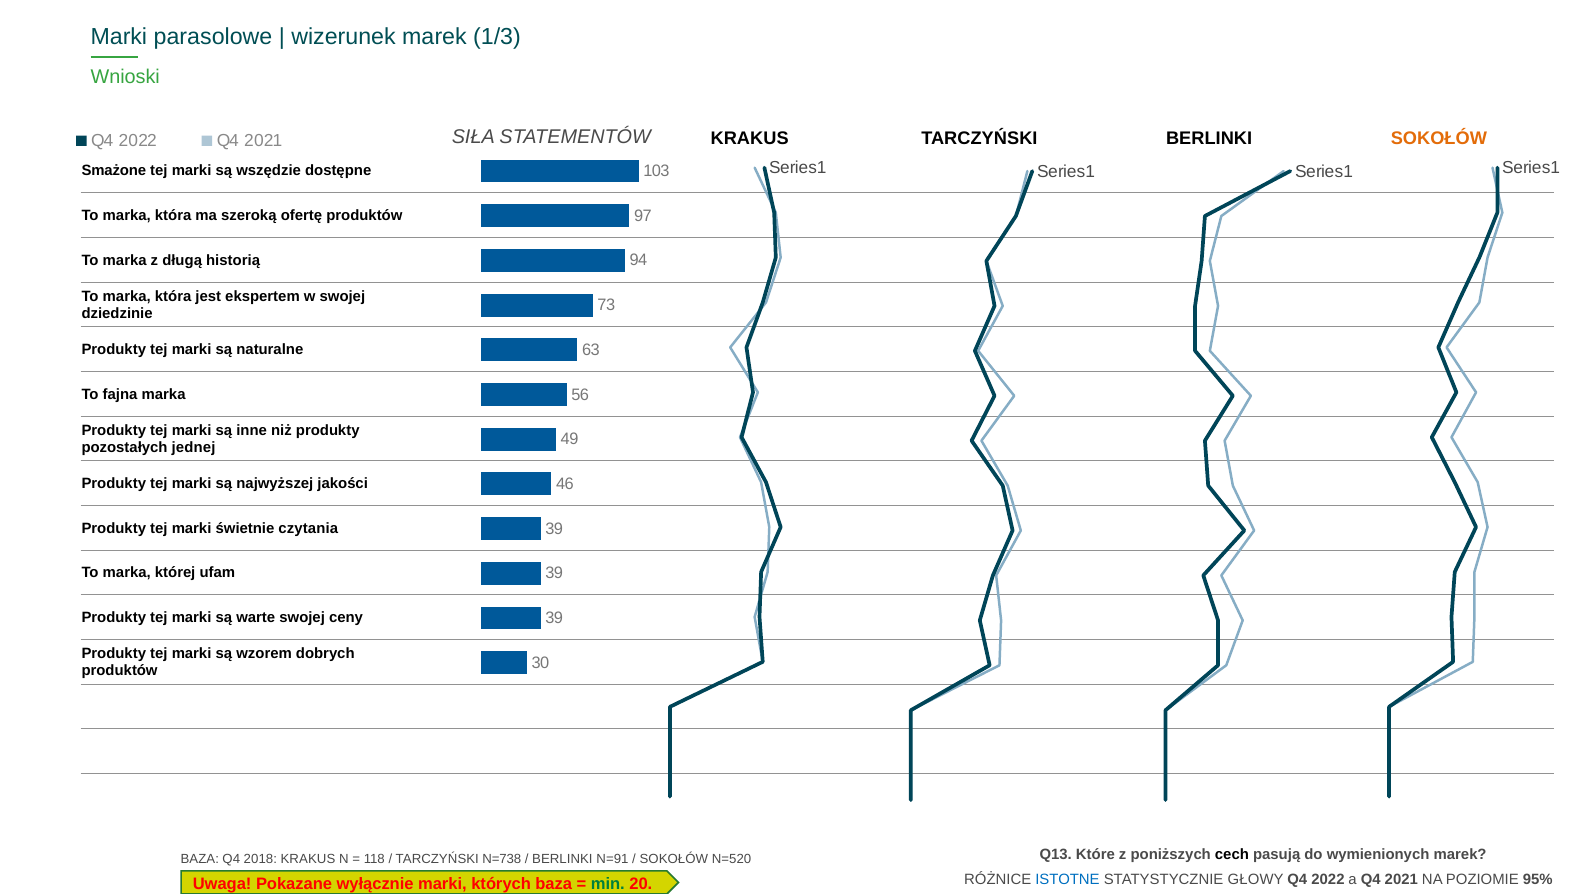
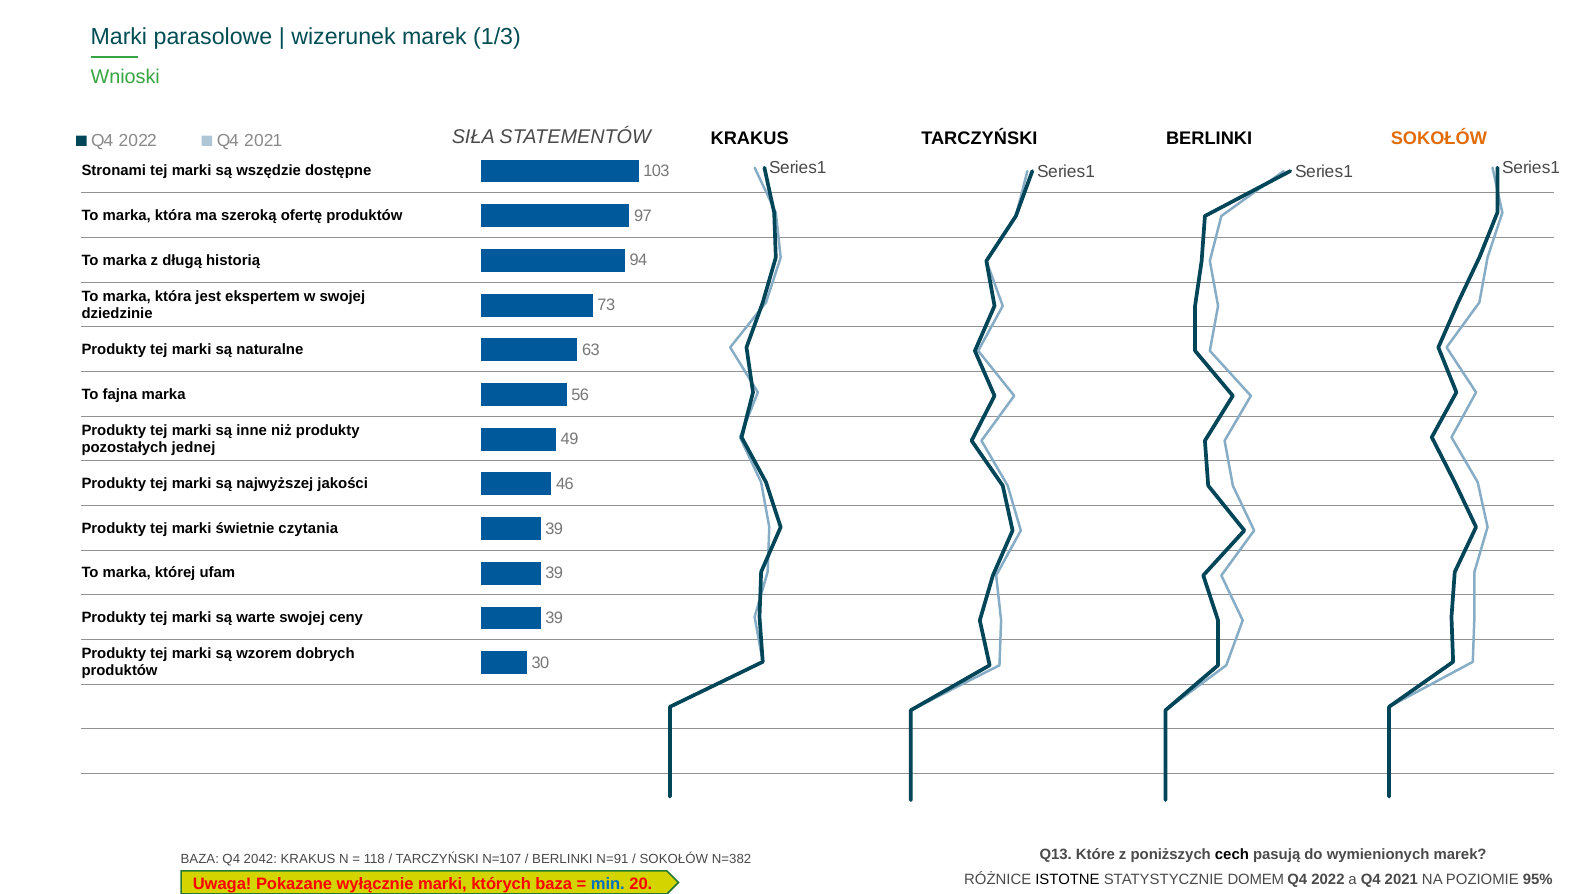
Smażone: Smażone -> Stronami (114, 171)
2018: 2018 -> 2042 (260, 859)
N=738: N=738 -> N=107 (502, 859)
N=520: N=520 -> N=382 (732, 859)
ISTOTNE colour: blue -> black (1068, 879)
GŁOWY: GŁOWY -> DOMEM (1256, 879)
min colour: green -> blue (608, 883)
